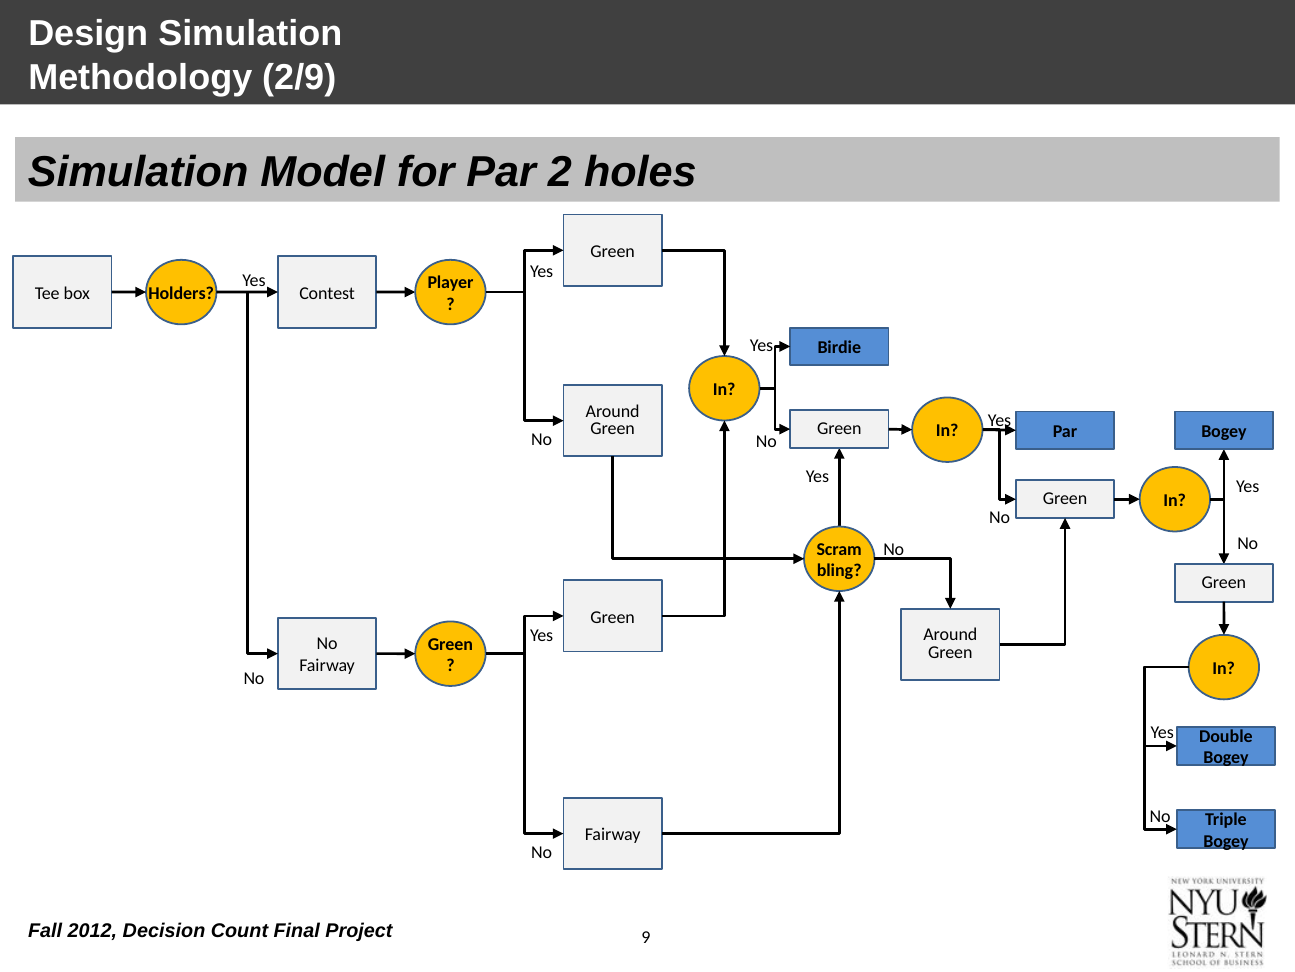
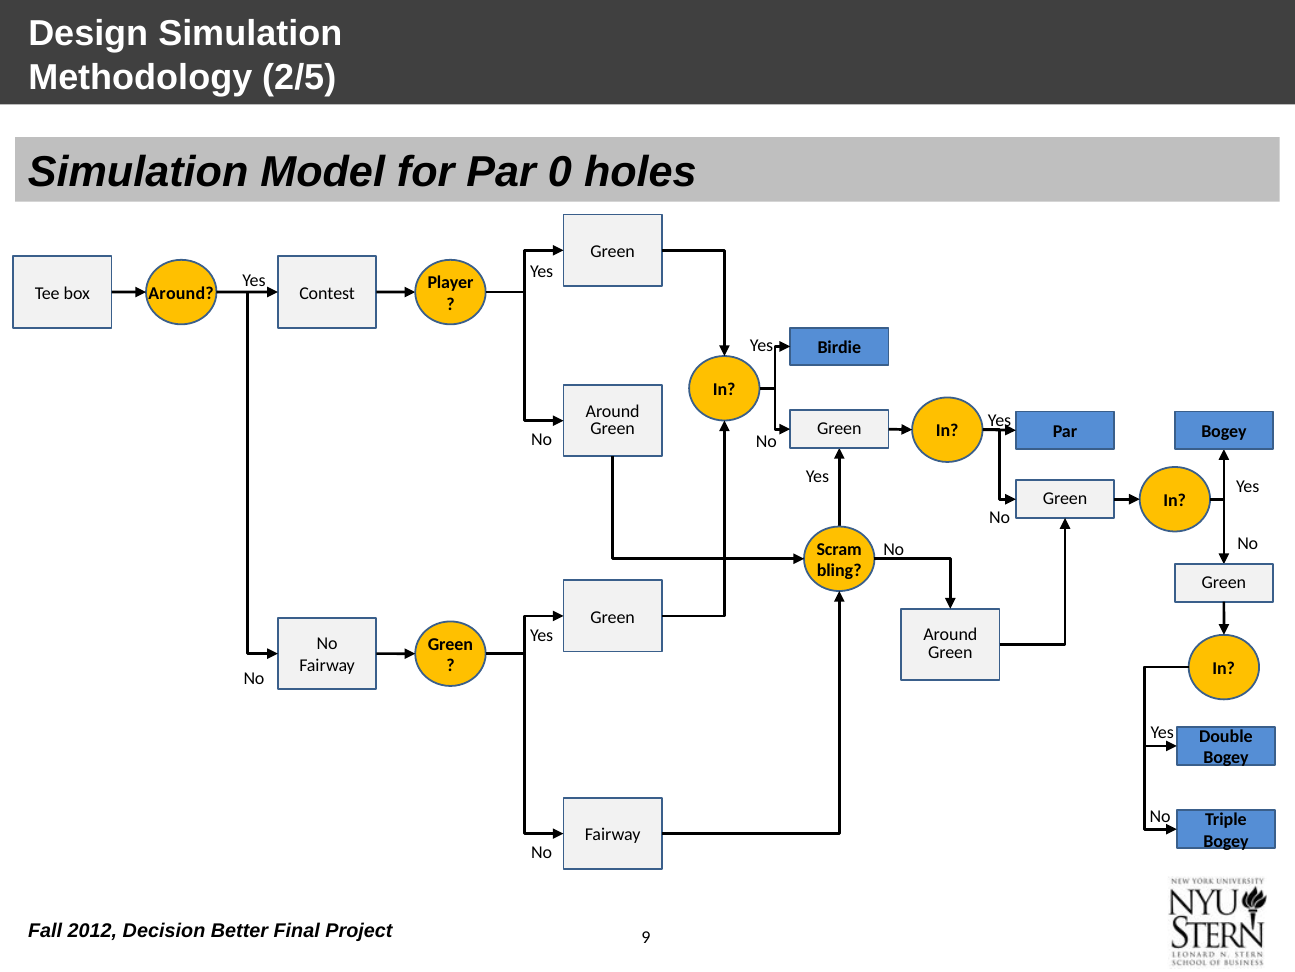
2/9: 2/9 -> 2/5 (299, 77)
2: 2 -> 0 (560, 172)
Holders: Holders -> Around (181, 293)
Count: Count -> Better (239, 930)
